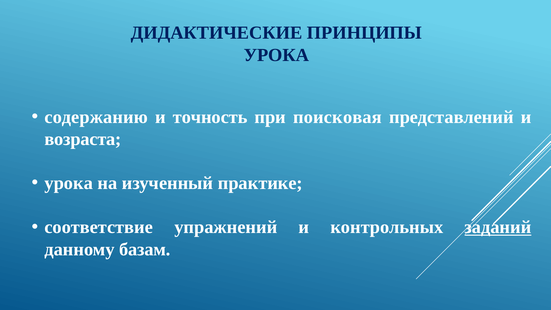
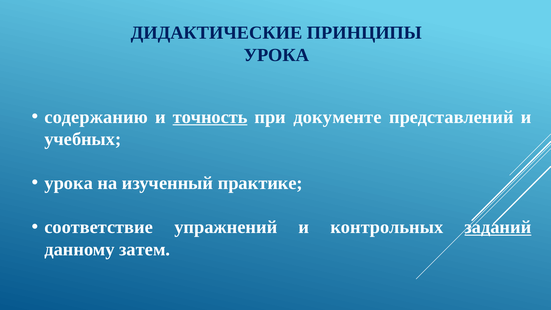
точность underline: none -> present (210, 117)
поисковая: поисковая -> документе (337, 117)
возраста: возраста -> учебных (83, 139)
базам: базам -> затем (145, 249)
